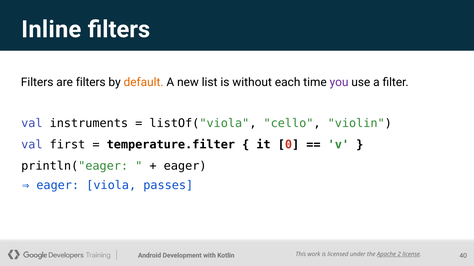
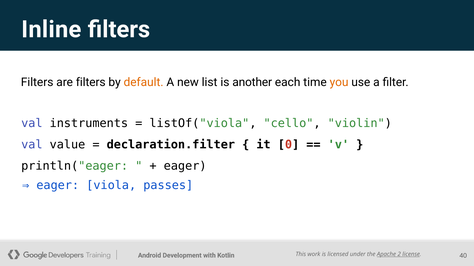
without: without -> another (252, 82)
you colour: purple -> orange (339, 82)
first: first -> value (67, 145)
temperature.filter: temperature.filter -> declaration.filter (171, 145)
